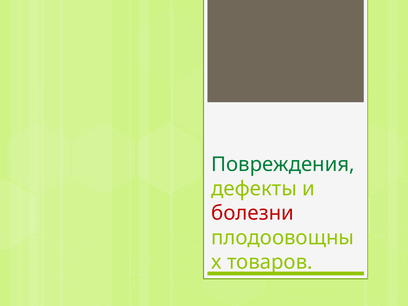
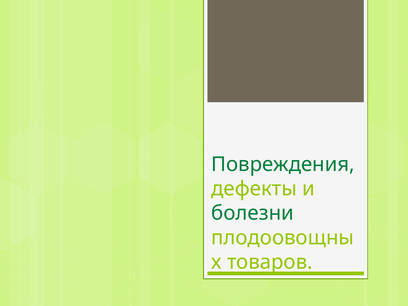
болезни colour: red -> green (253, 213)
